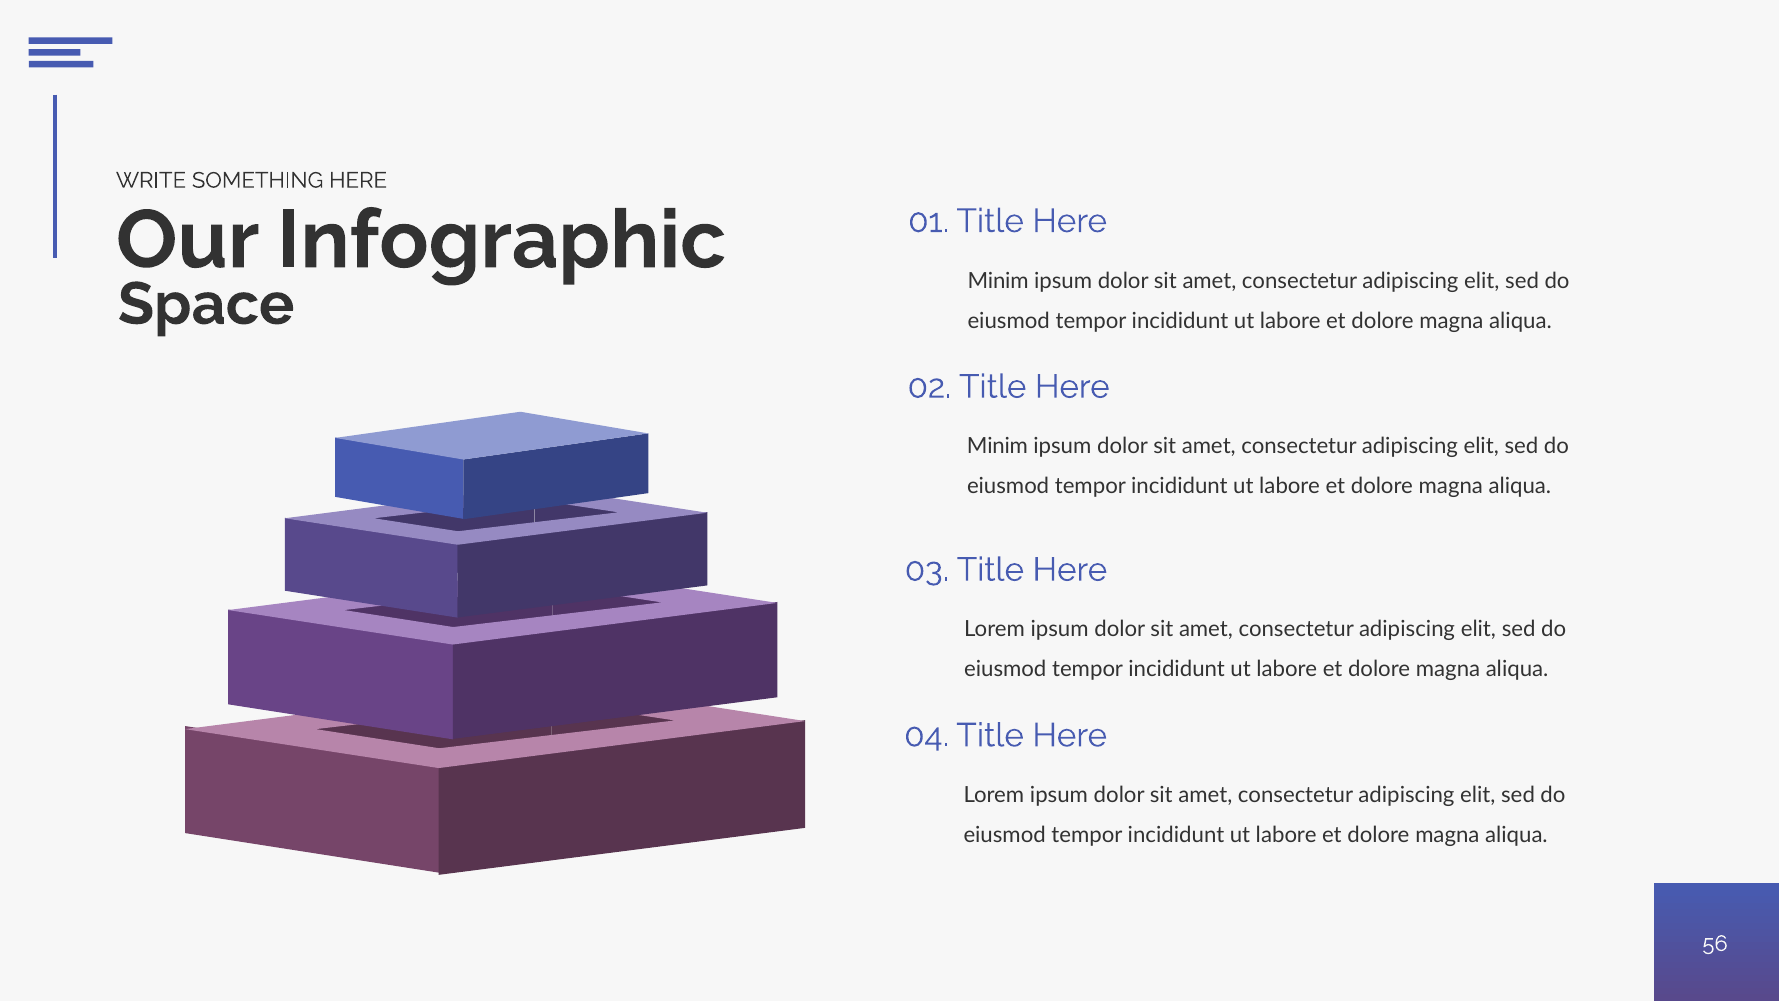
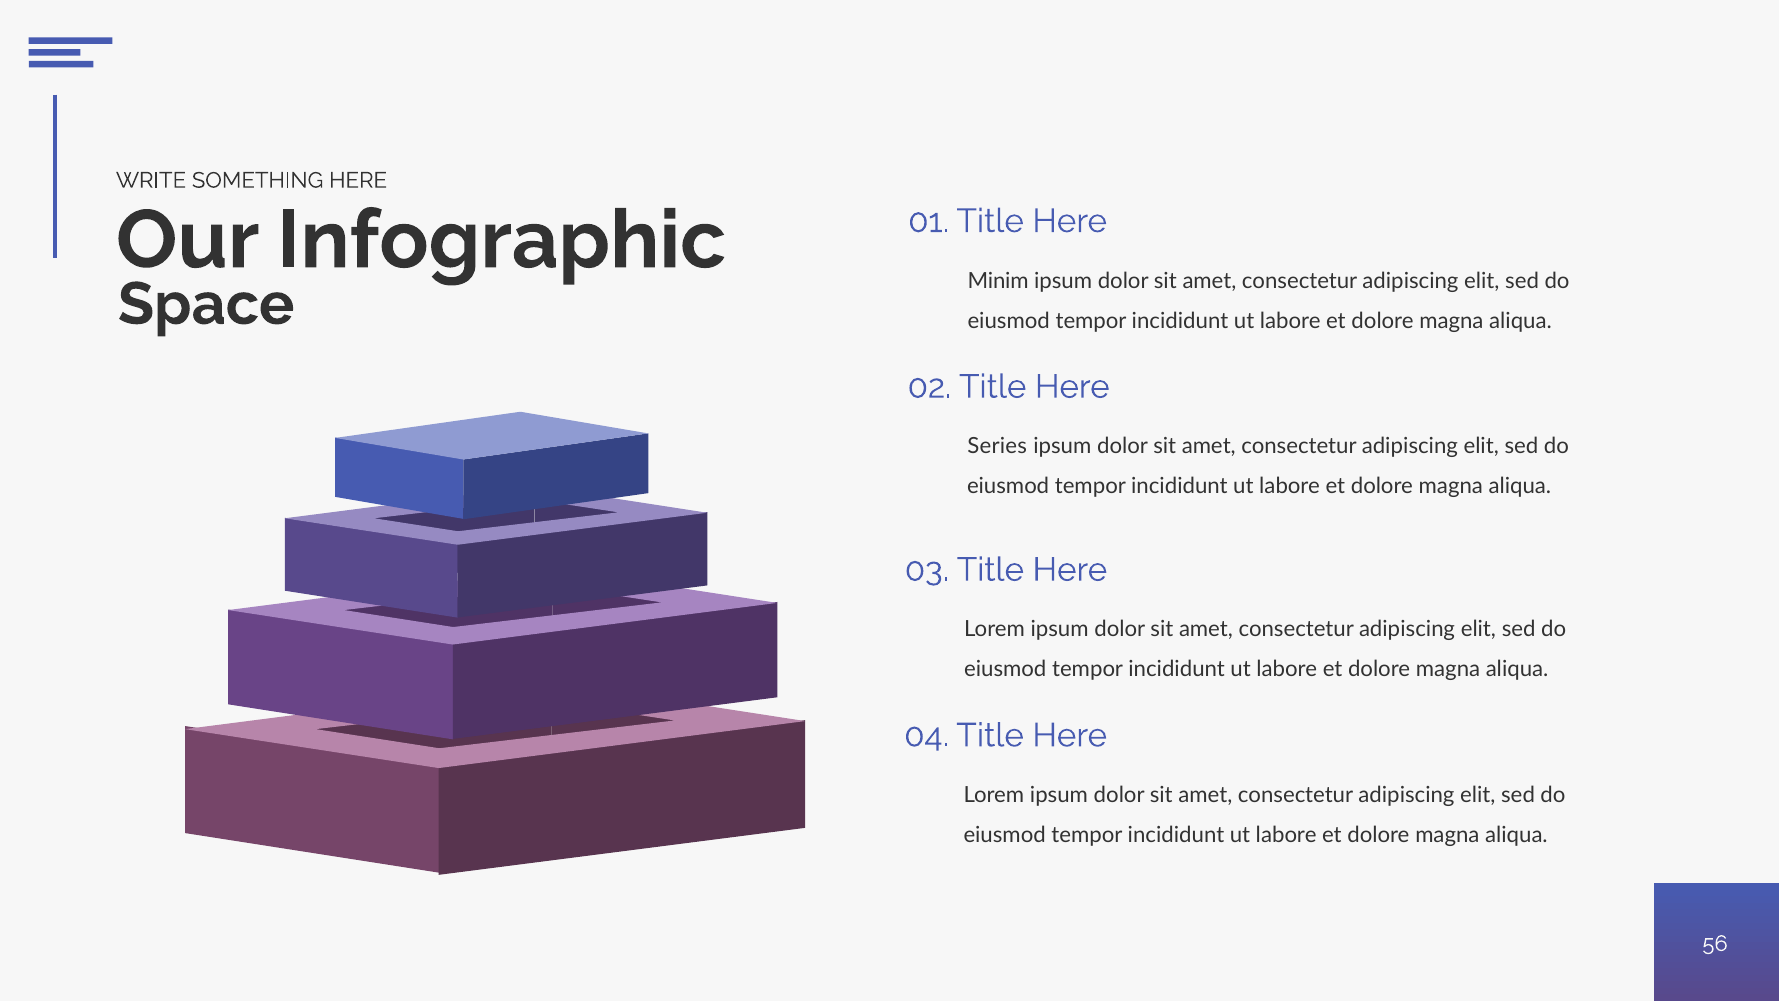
Minim: Minim -> Series (997, 446)
